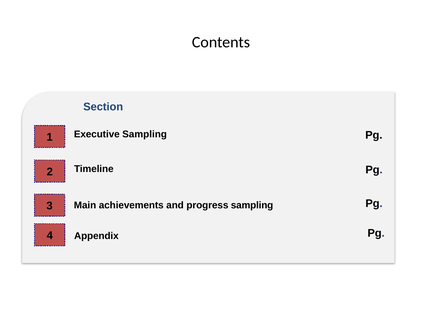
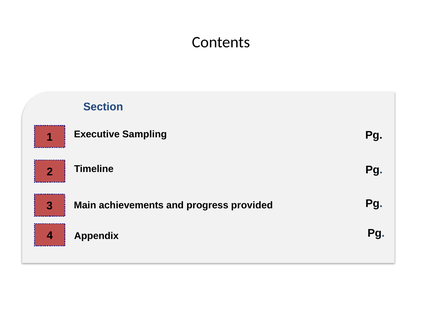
progress sampling: sampling -> provided (252, 205)
